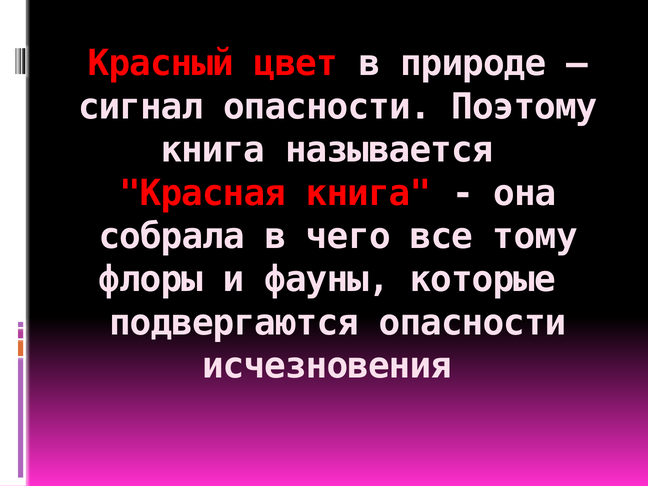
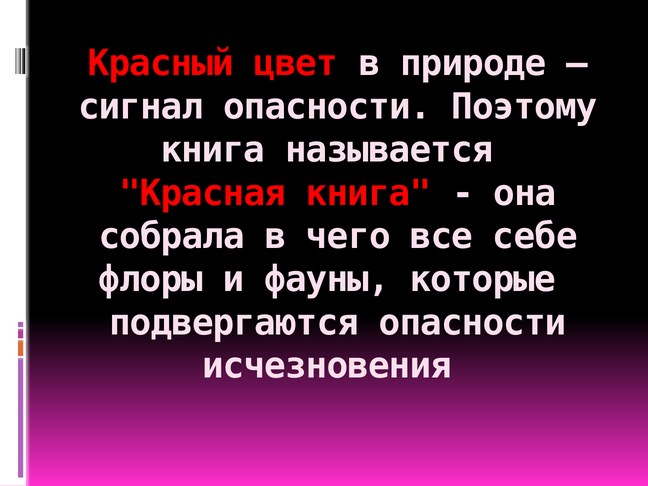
тому: тому -> себе (535, 236)
